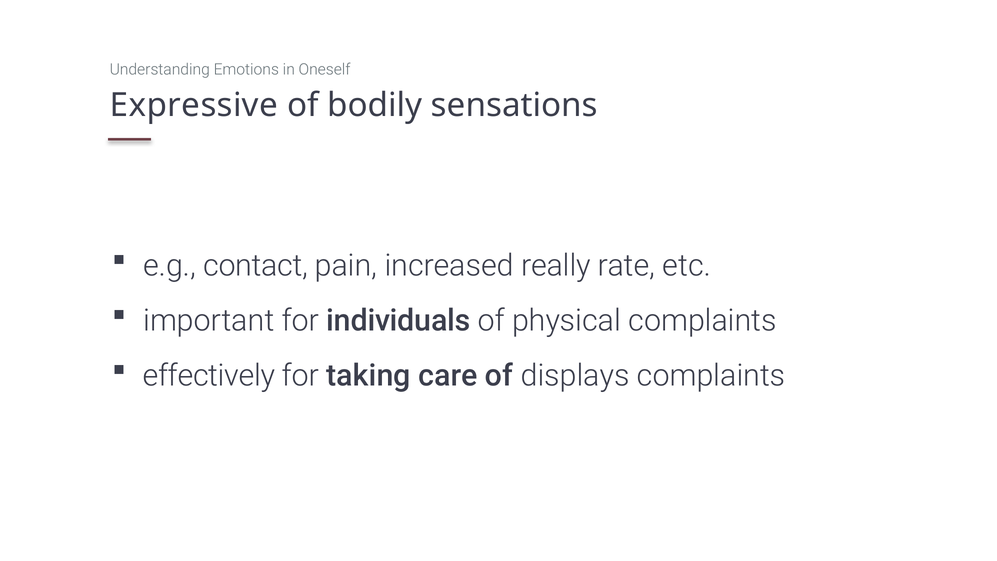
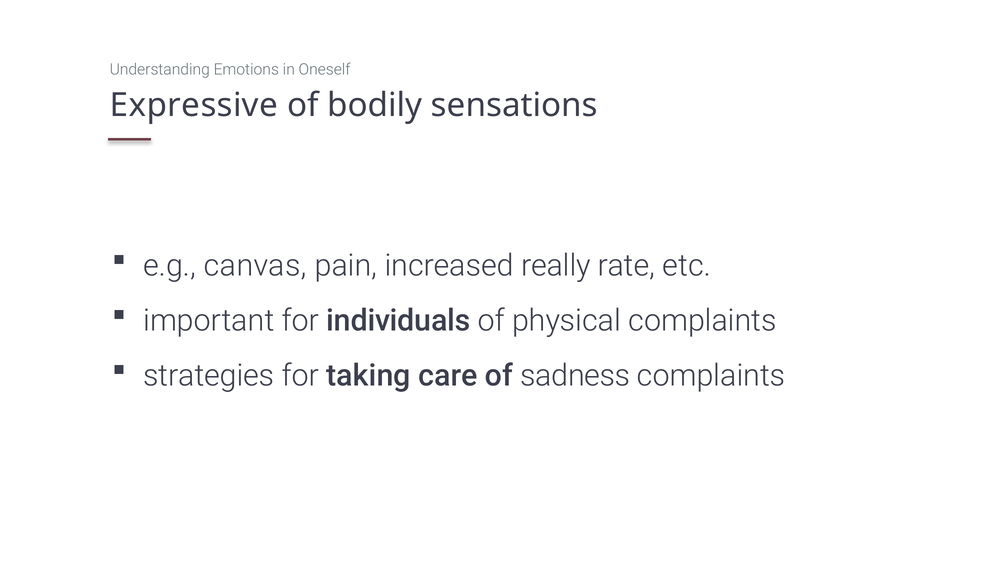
contact: contact -> canvas (255, 266)
effectively: effectively -> strategies (209, 375)
displays: displays -> sadness (575, 375)
